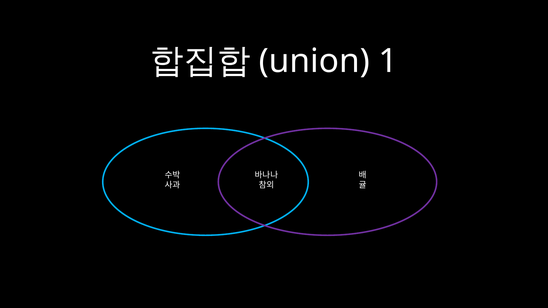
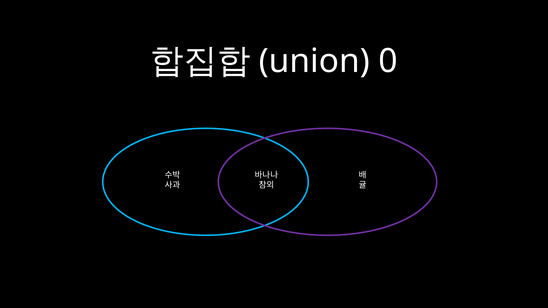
1: 1 -> 0 (388, 61)
